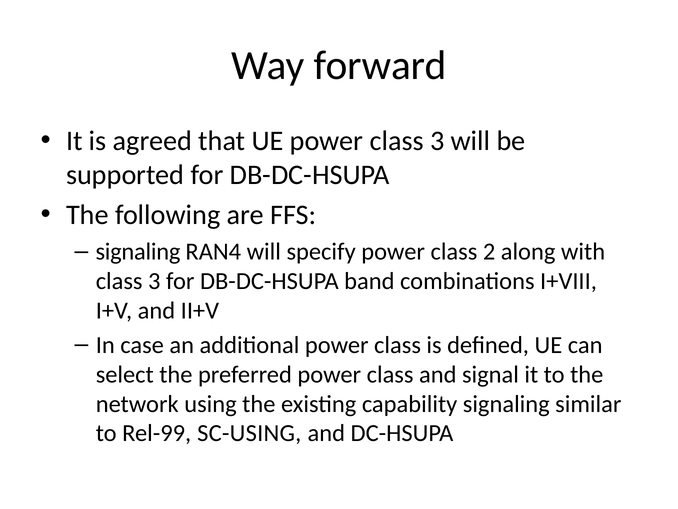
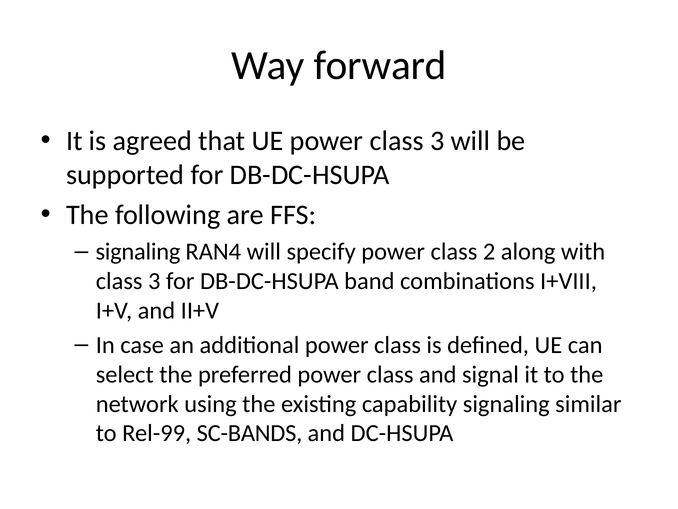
SC-USING: SC-USING -> SC-BANDS (250, 433)
